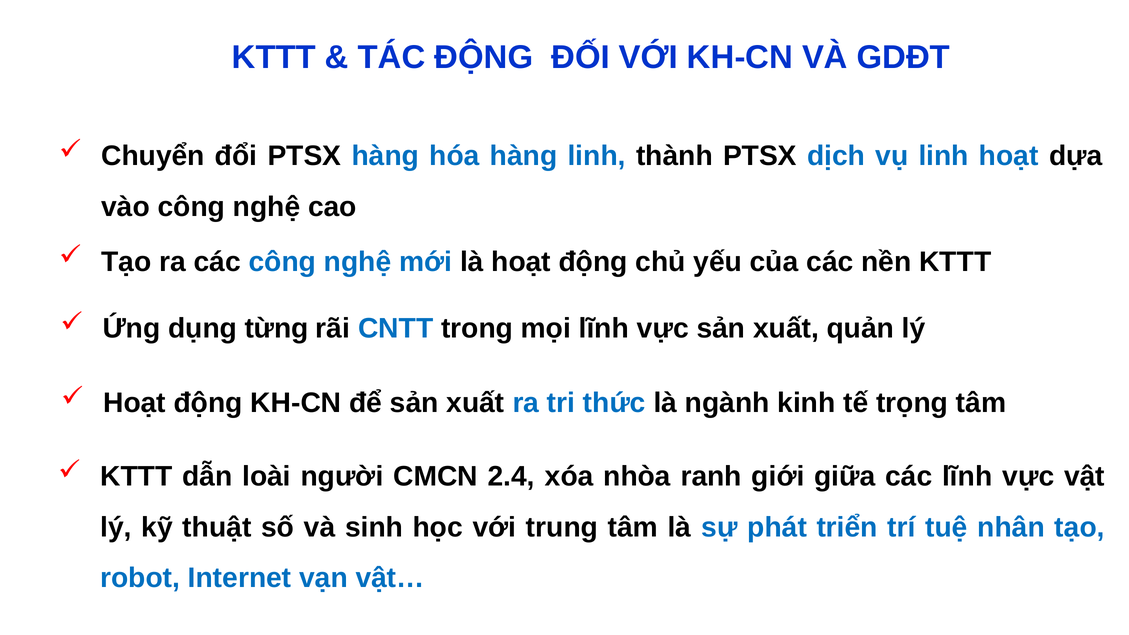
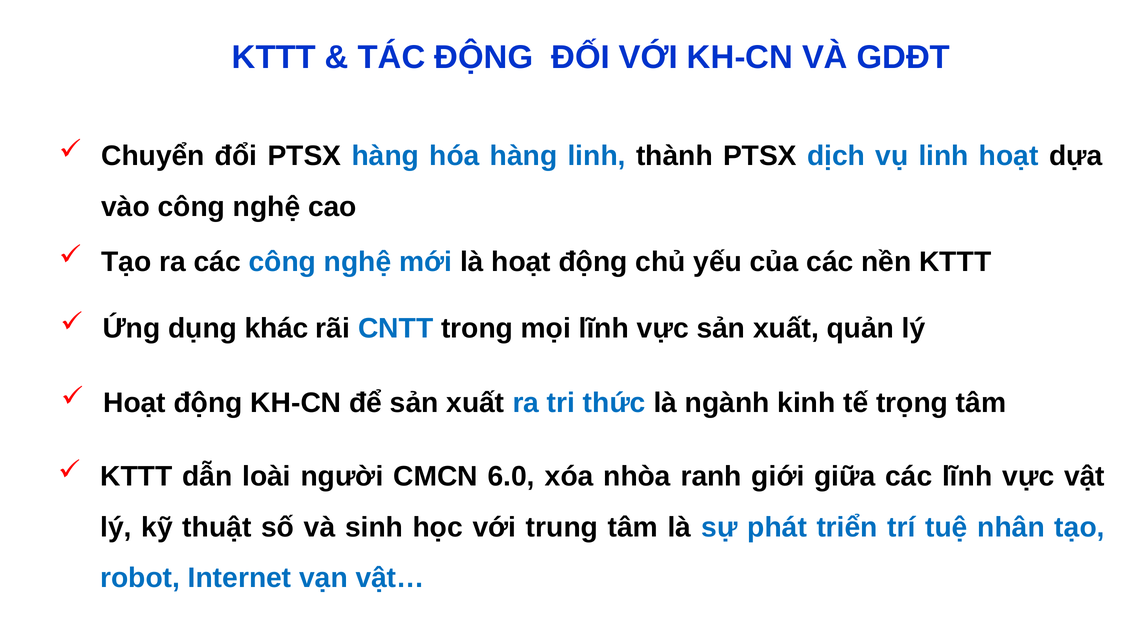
từng: từng -> khác (277, 328)
2.4: 2.4 -> 6.0 (511, 477)
